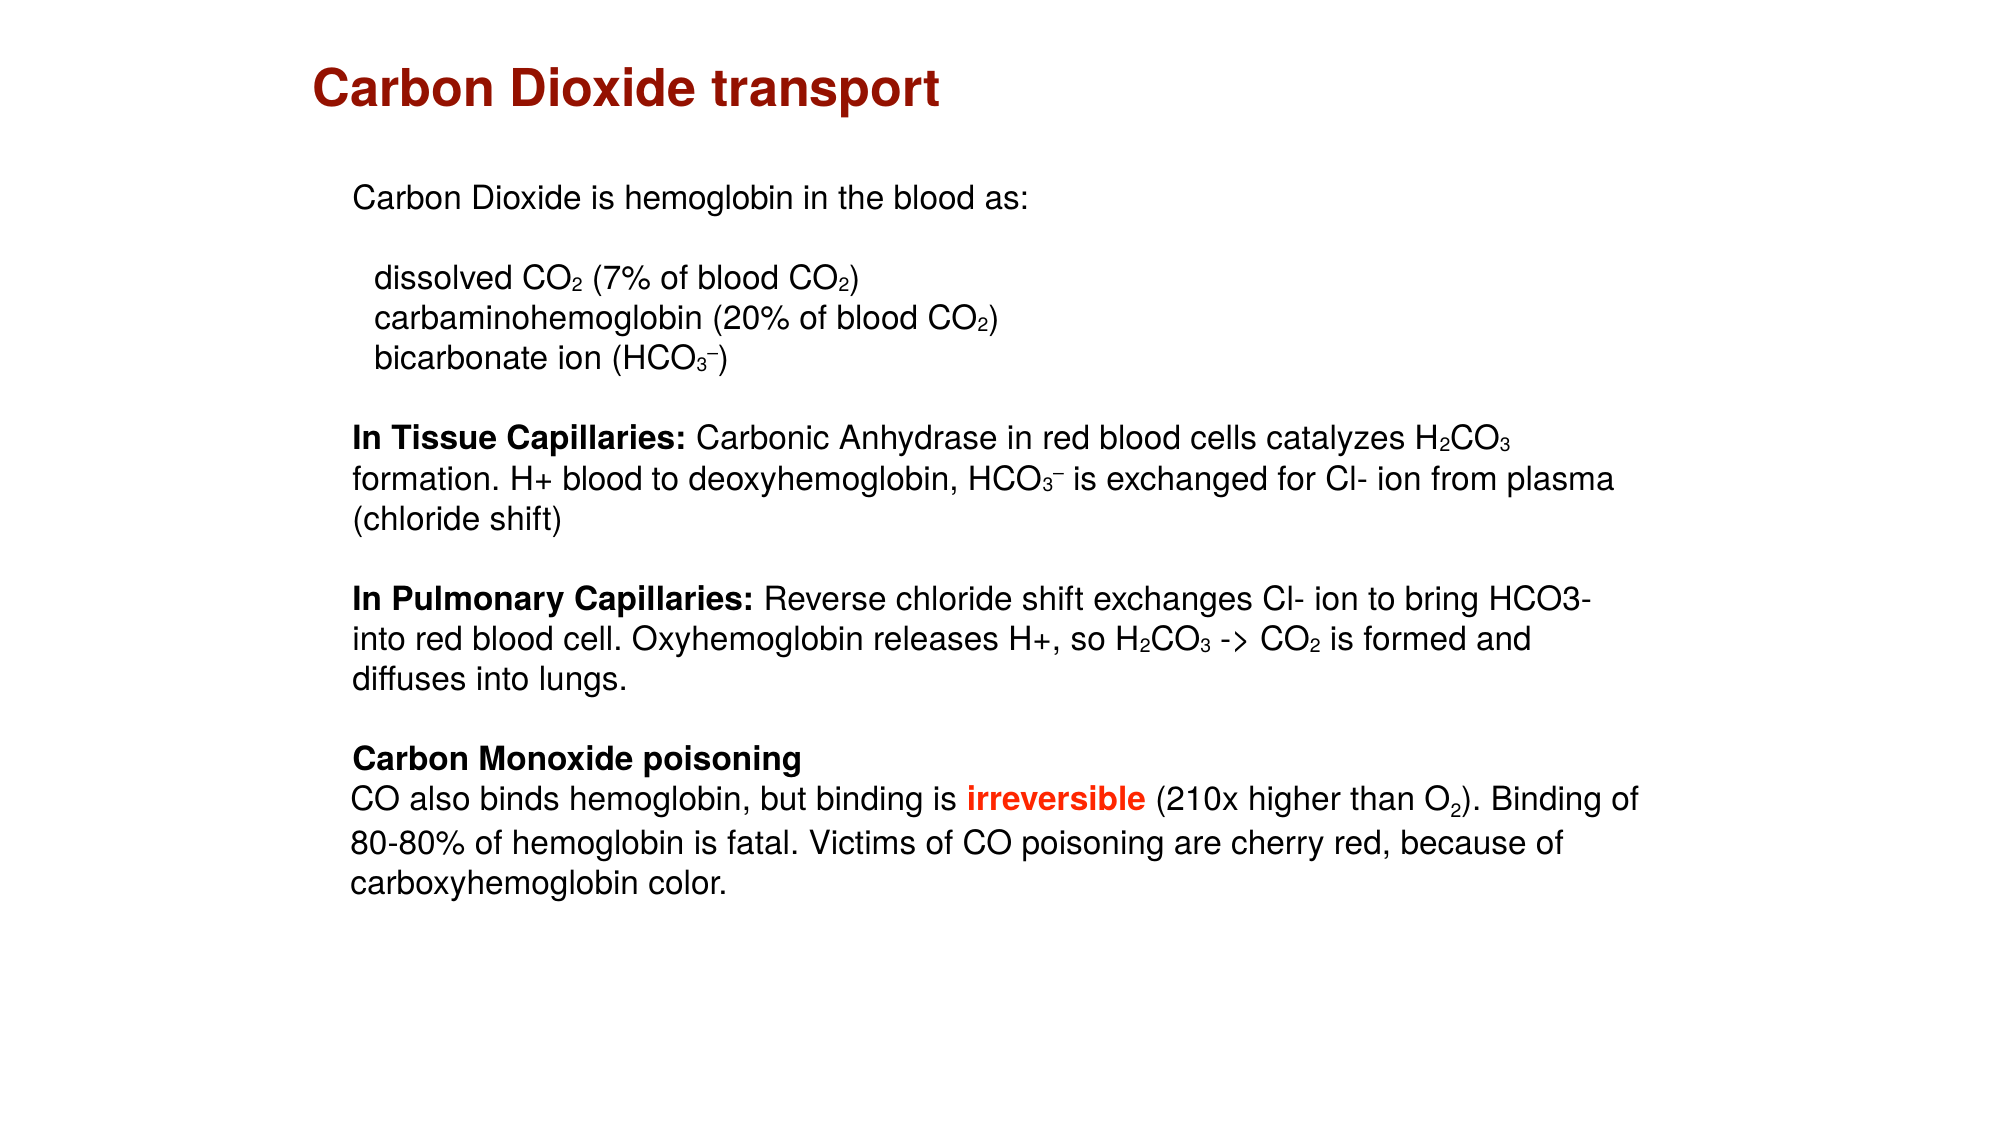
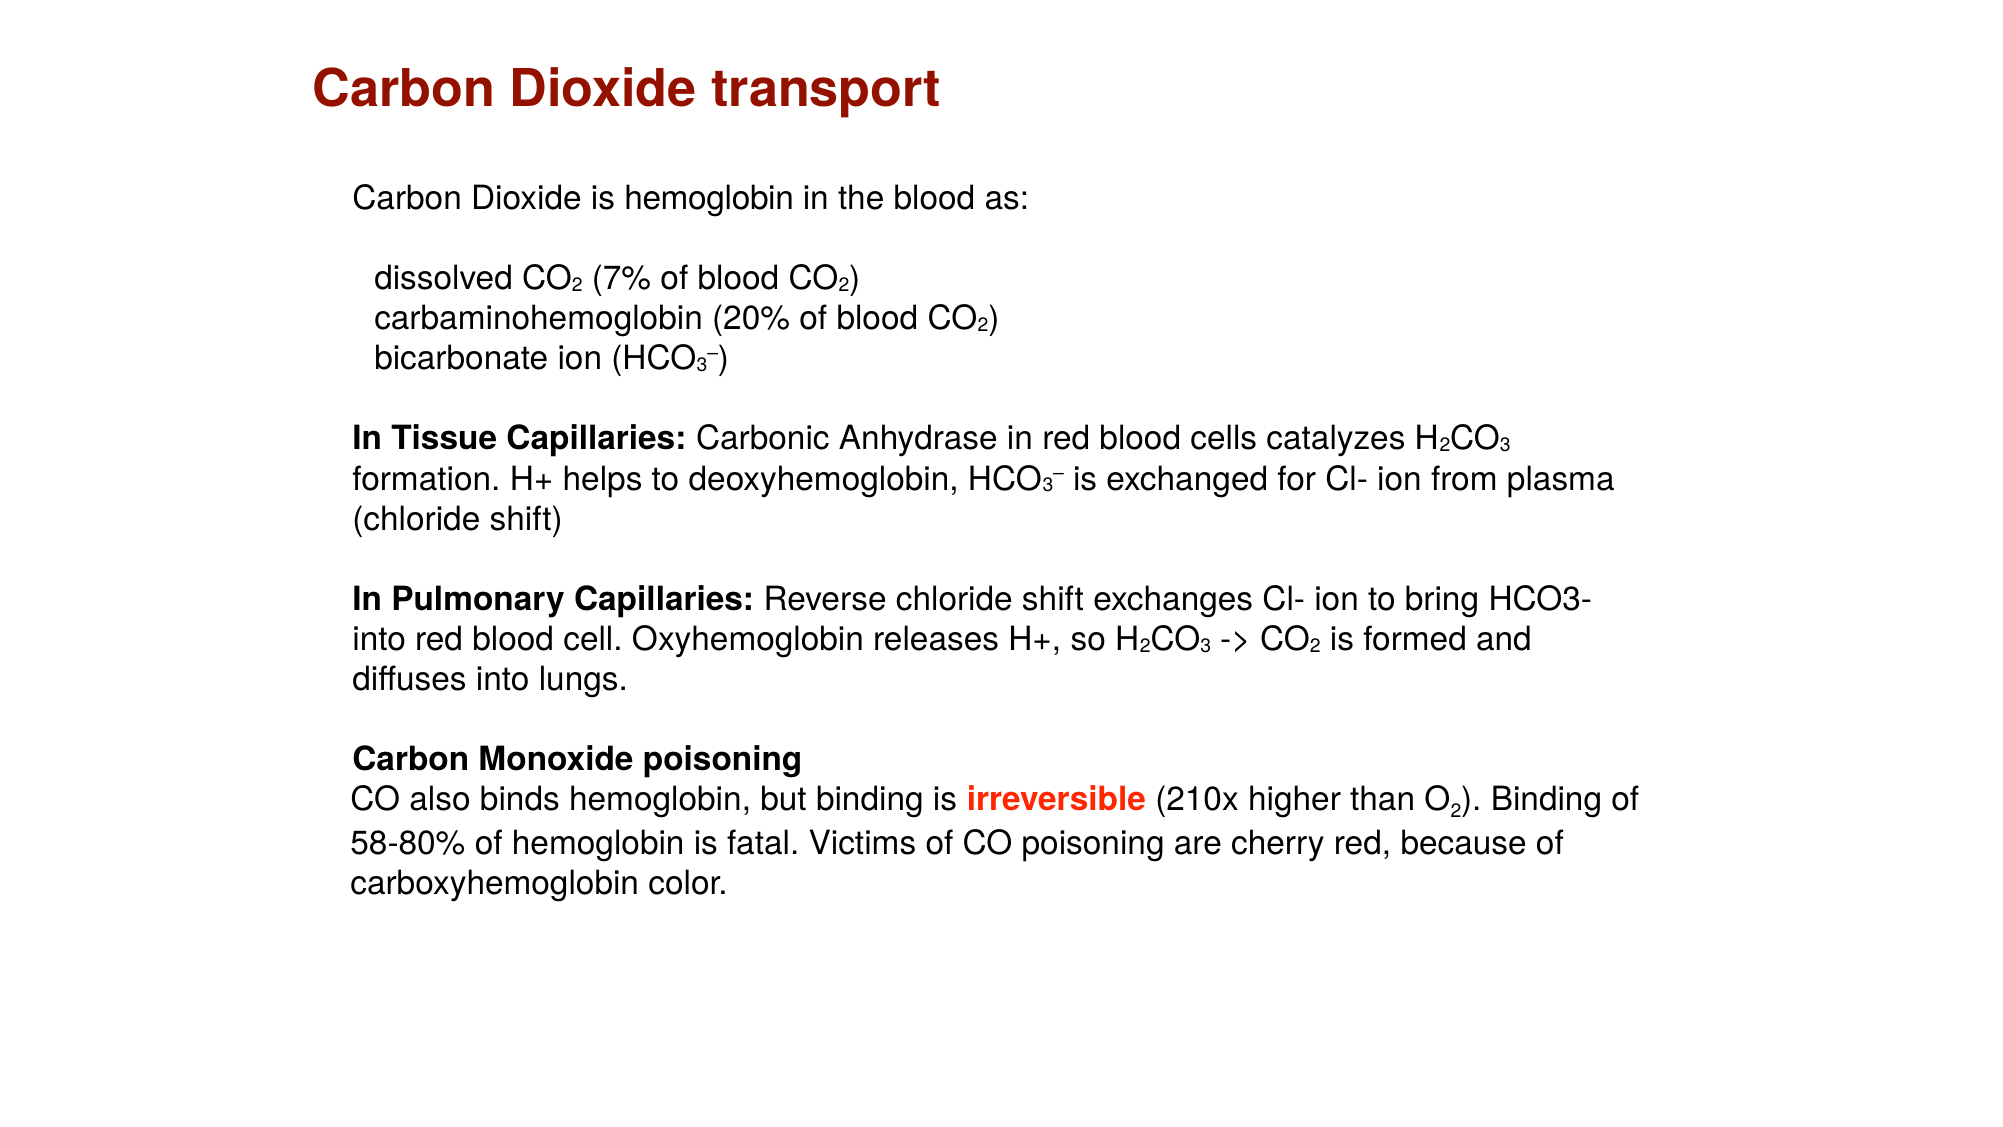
H+ blood: blood -> helps (603, 479)
80-80%: 80-80% -> 58-80% (408, 843)
